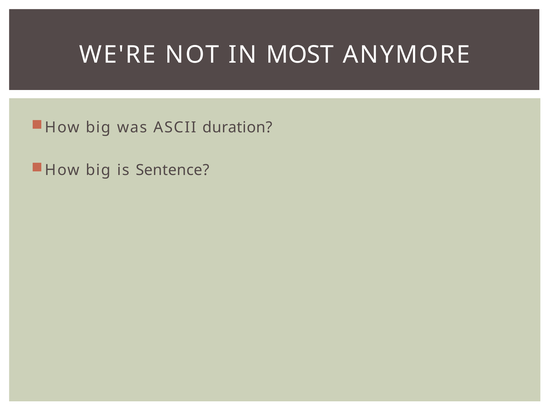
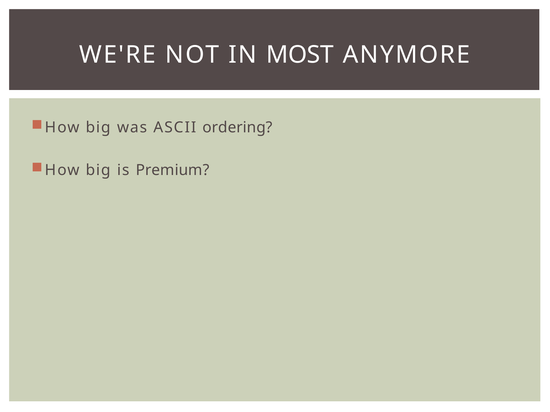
duration: duration -> ordering (238, 128)
Sentence: Sentence -> Premium (173, 170)
